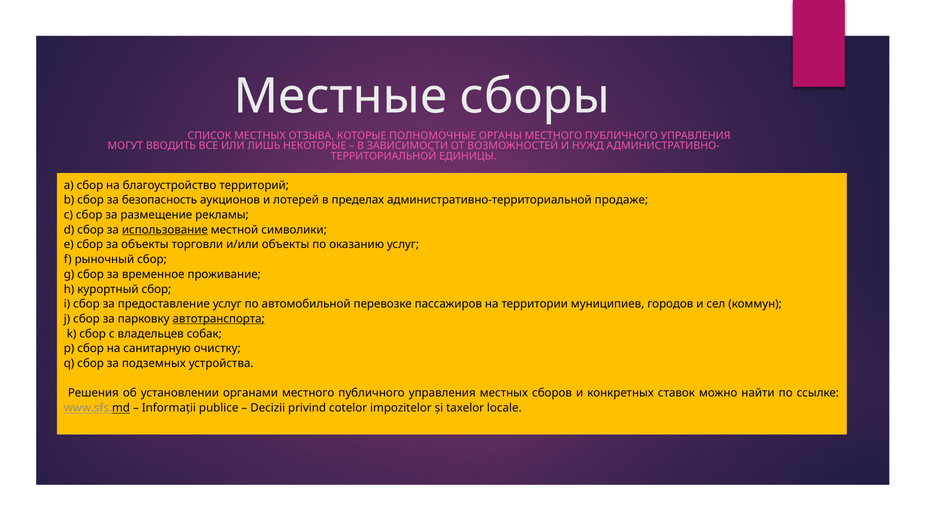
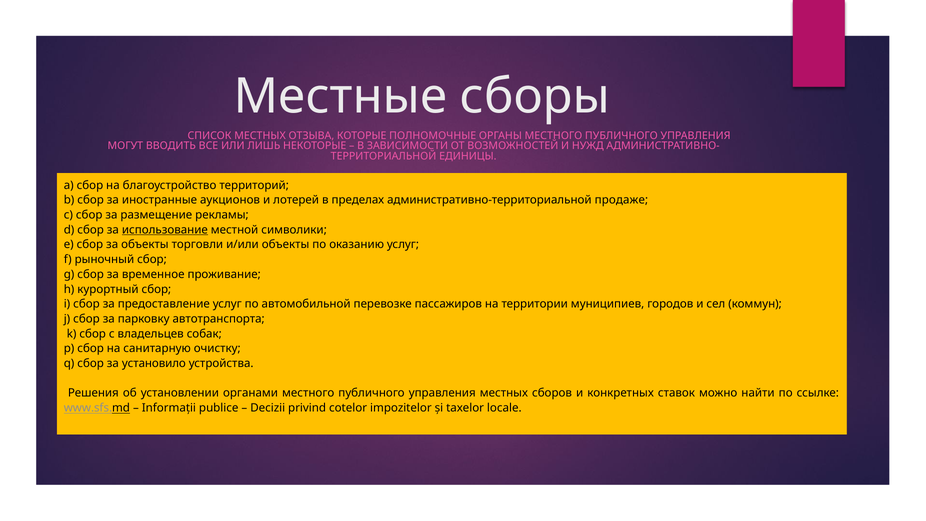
безопасность: безопасность -> иностранные (159, 200)
автотранспорта underline: present -> none (219, 319)
подземных: подземных -> установило (154, 363)
